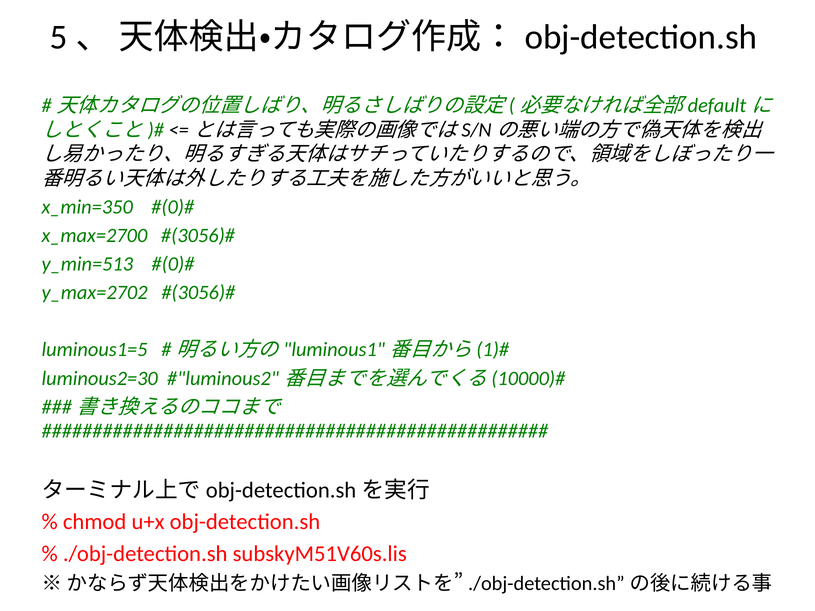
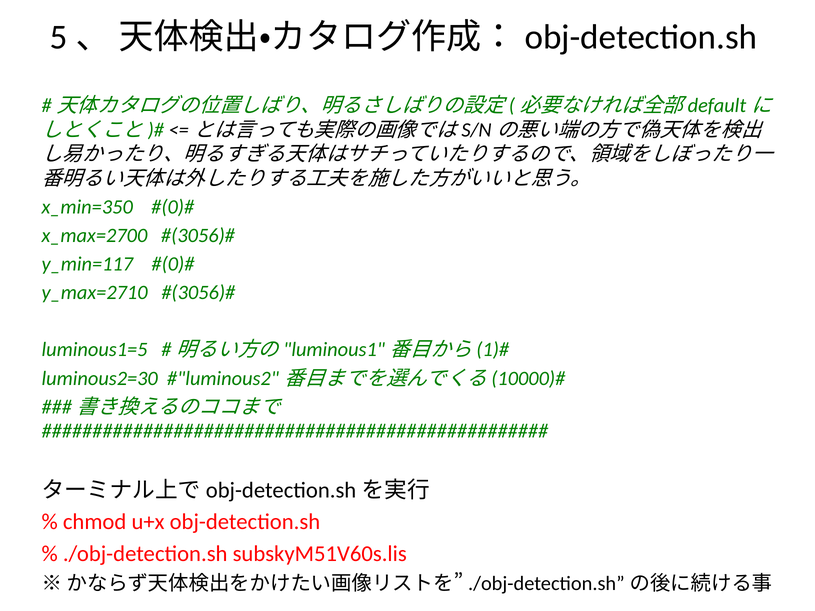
y_min=513: y_min=513 -> y_min=117 (87, 264)
y_max=2702: y_max=2702 -> y_max=2710 (95, 293)
